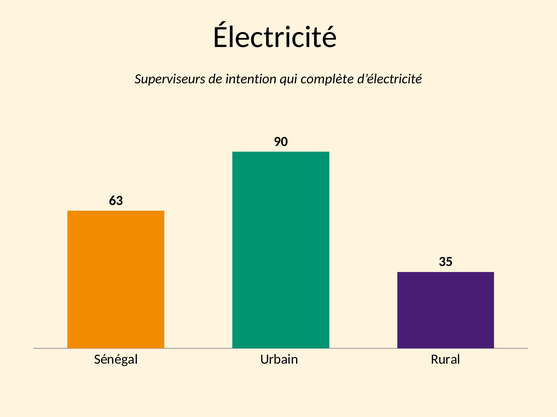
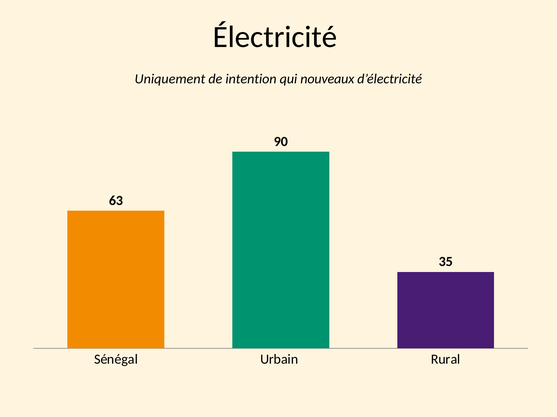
Superviseurs: Superviseurs -> Uniquement (170, 79)
complète: complète -> nouveaux (327, 79)
